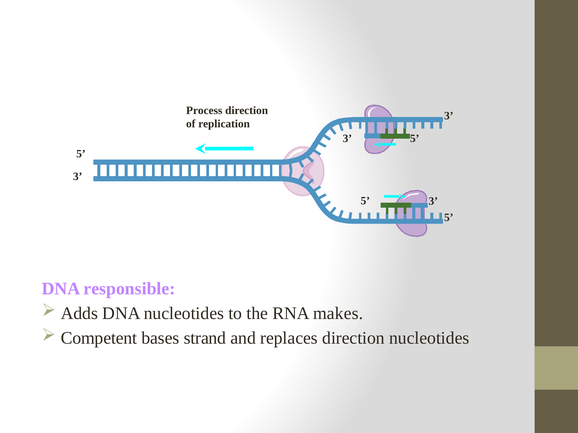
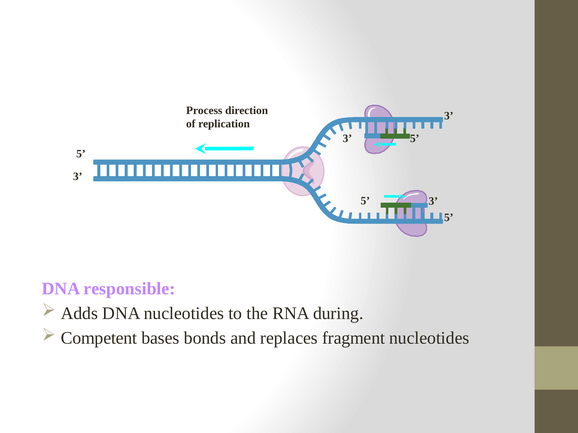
makes: makes -> during (338, 314)
strand: strand -> bonds (205, 338)
replaces direction: direction -> fragment (354, 338)
